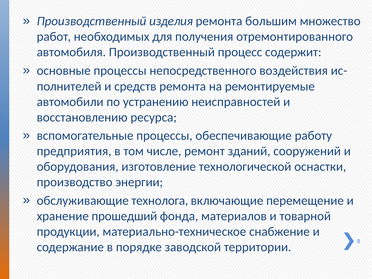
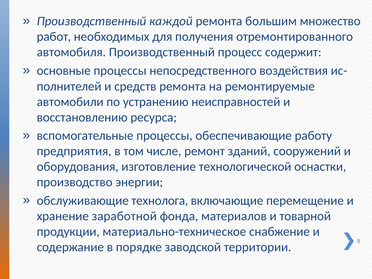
изделия: изделия -> каждой (171, 21)
прошедший: прошедший -> заработной (124, 216)
